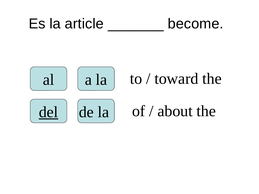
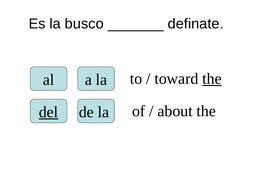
article: article -> busco (84, 24)
become: become -> definate (196, 24)
the underline: none -> present (212, 79)
